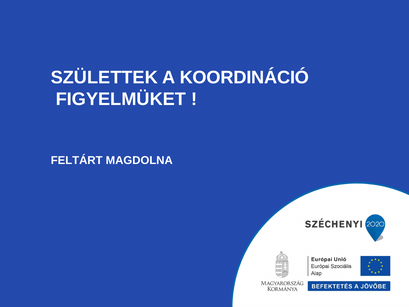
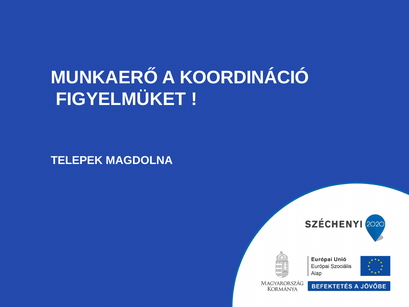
SZÜLETTEK: SZÜLETTEK -> MUNKAERŐ (104, 77)
FELTÁRT: FELTÁRT -> TELEPEK (77, 160)
